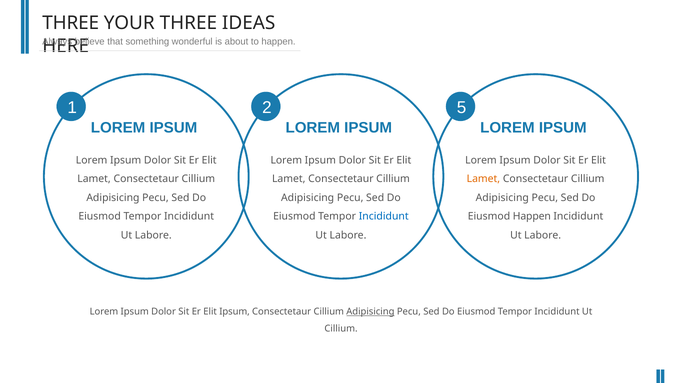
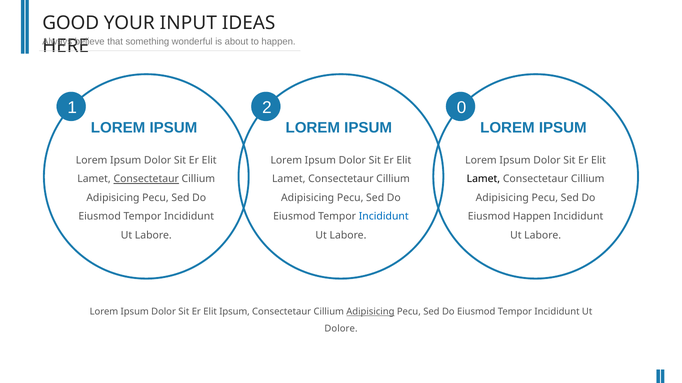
THREE: THREE -> GOOD (71, 23)
YOUR THREE: THREE -> INPUT (188, 23)
5: 5 -> 0 (462, 108)
Consectetaur underline: none -> present (146, 179)
Lamet colour: orange -> black (483, 179)
Cillium: Cillium -> Dolore (341, 329)
